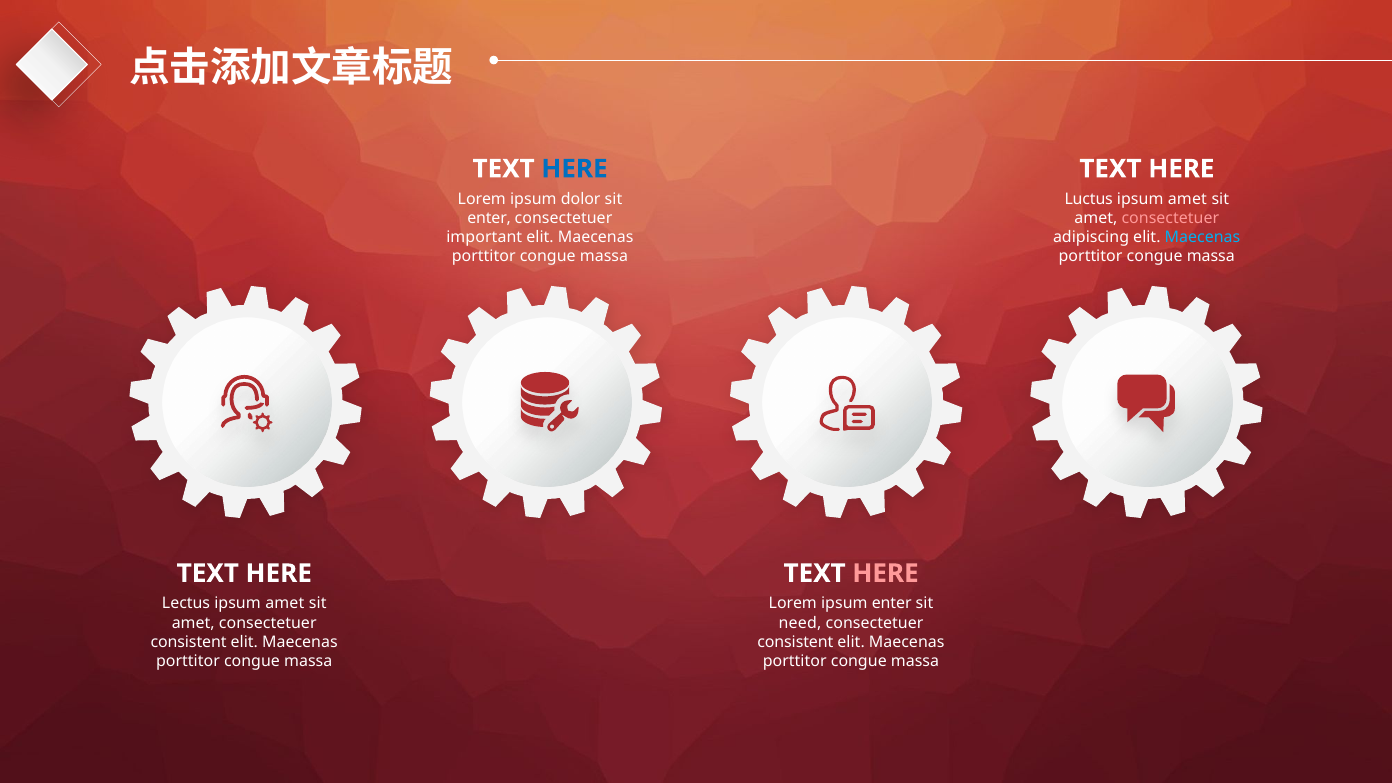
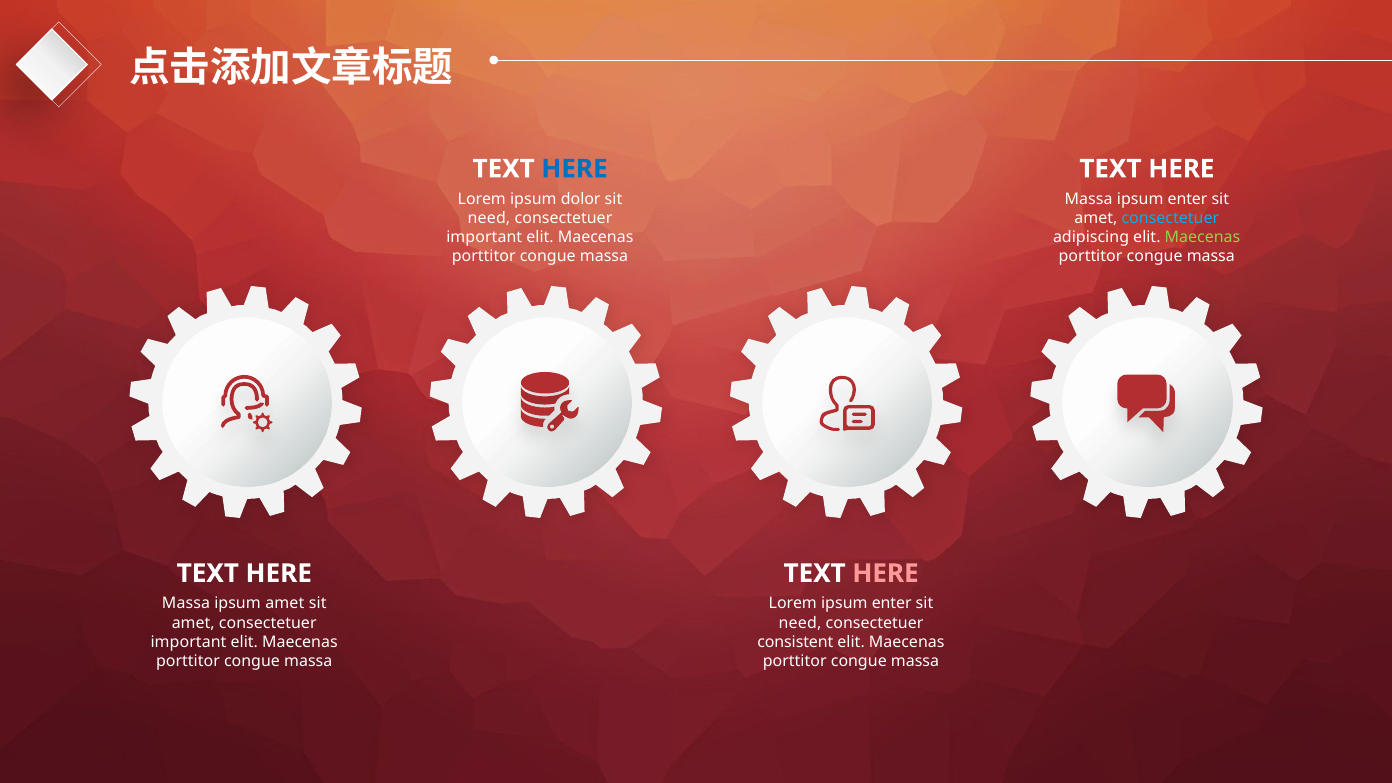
Luctus: Luctus -> Massa (1089, 199)
amet: amet -> enter (1188, 199)
enter: enter -> need (489, 218)
consectetuer colour: pink -> light blue (1170, 218)
Maecenas colour: light blue -> light green (1202, 237)
Lectus: Lectus -> Massa (186, 604)
consistent: consistent -> important (188, 642)
